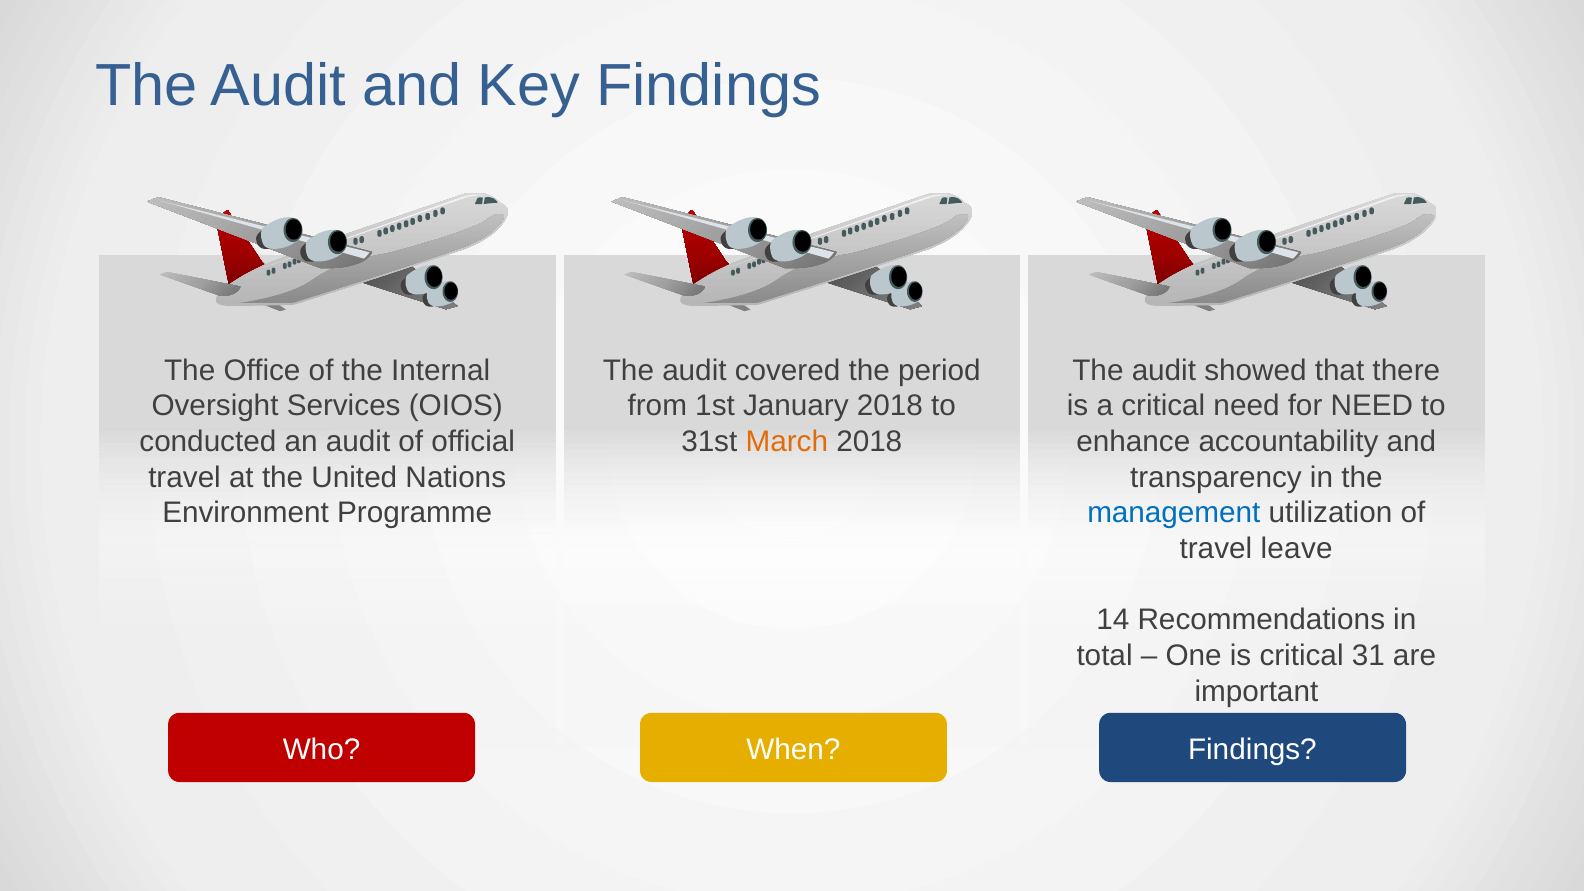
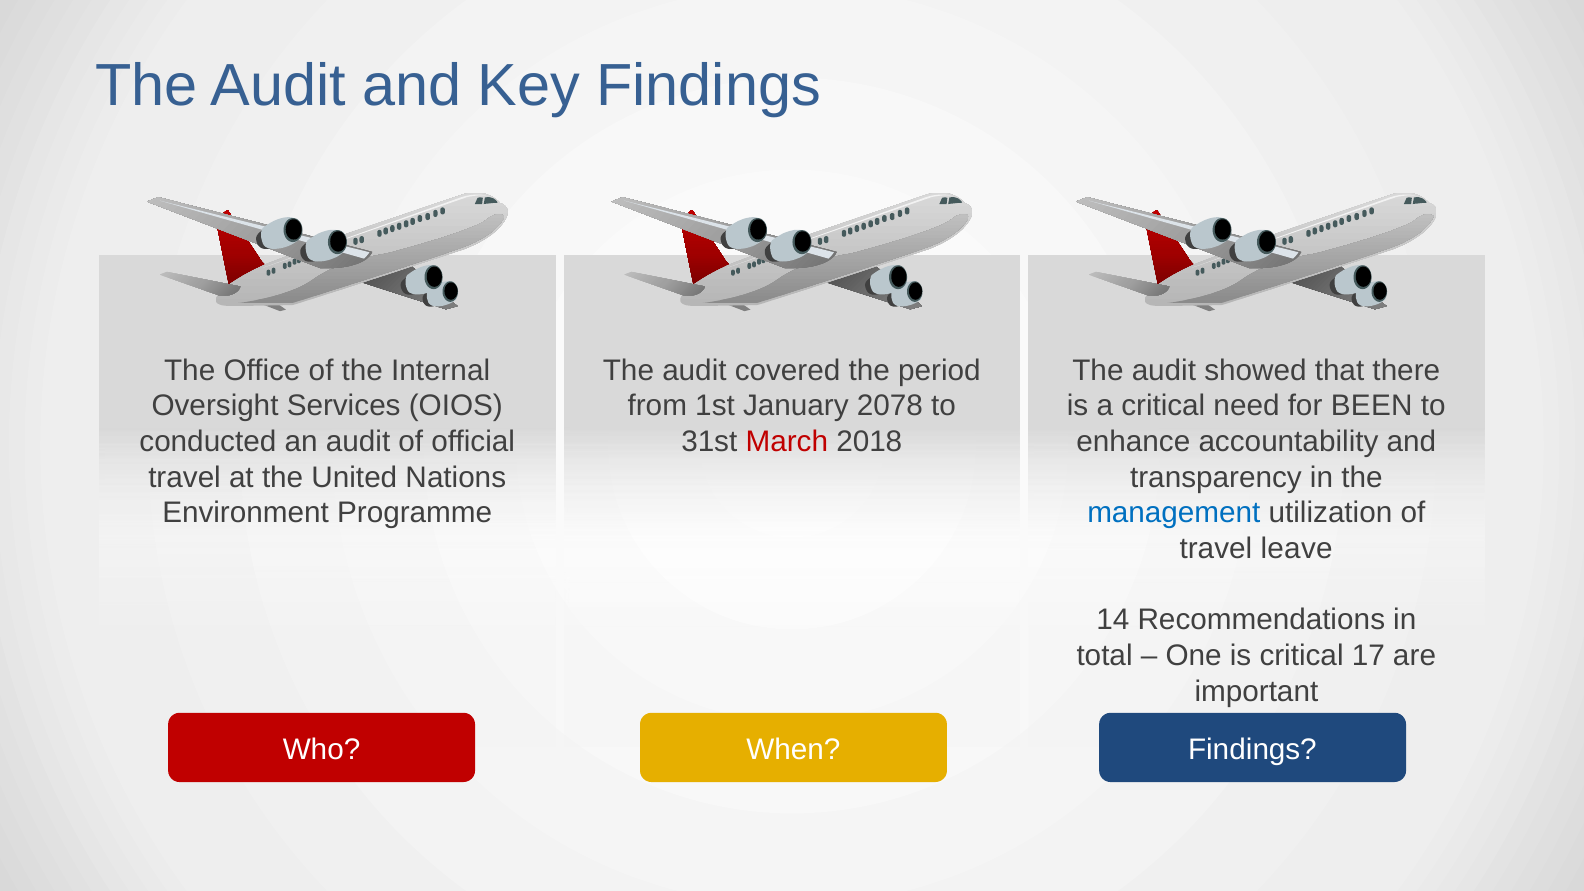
January 2018: 2018 -> 2078 (890, 406)
for NEED: NEED -> BEEN (1372, 406)
March colour: orange -> red (787, 442)
31: 31 -> 17 (1368, 656)
